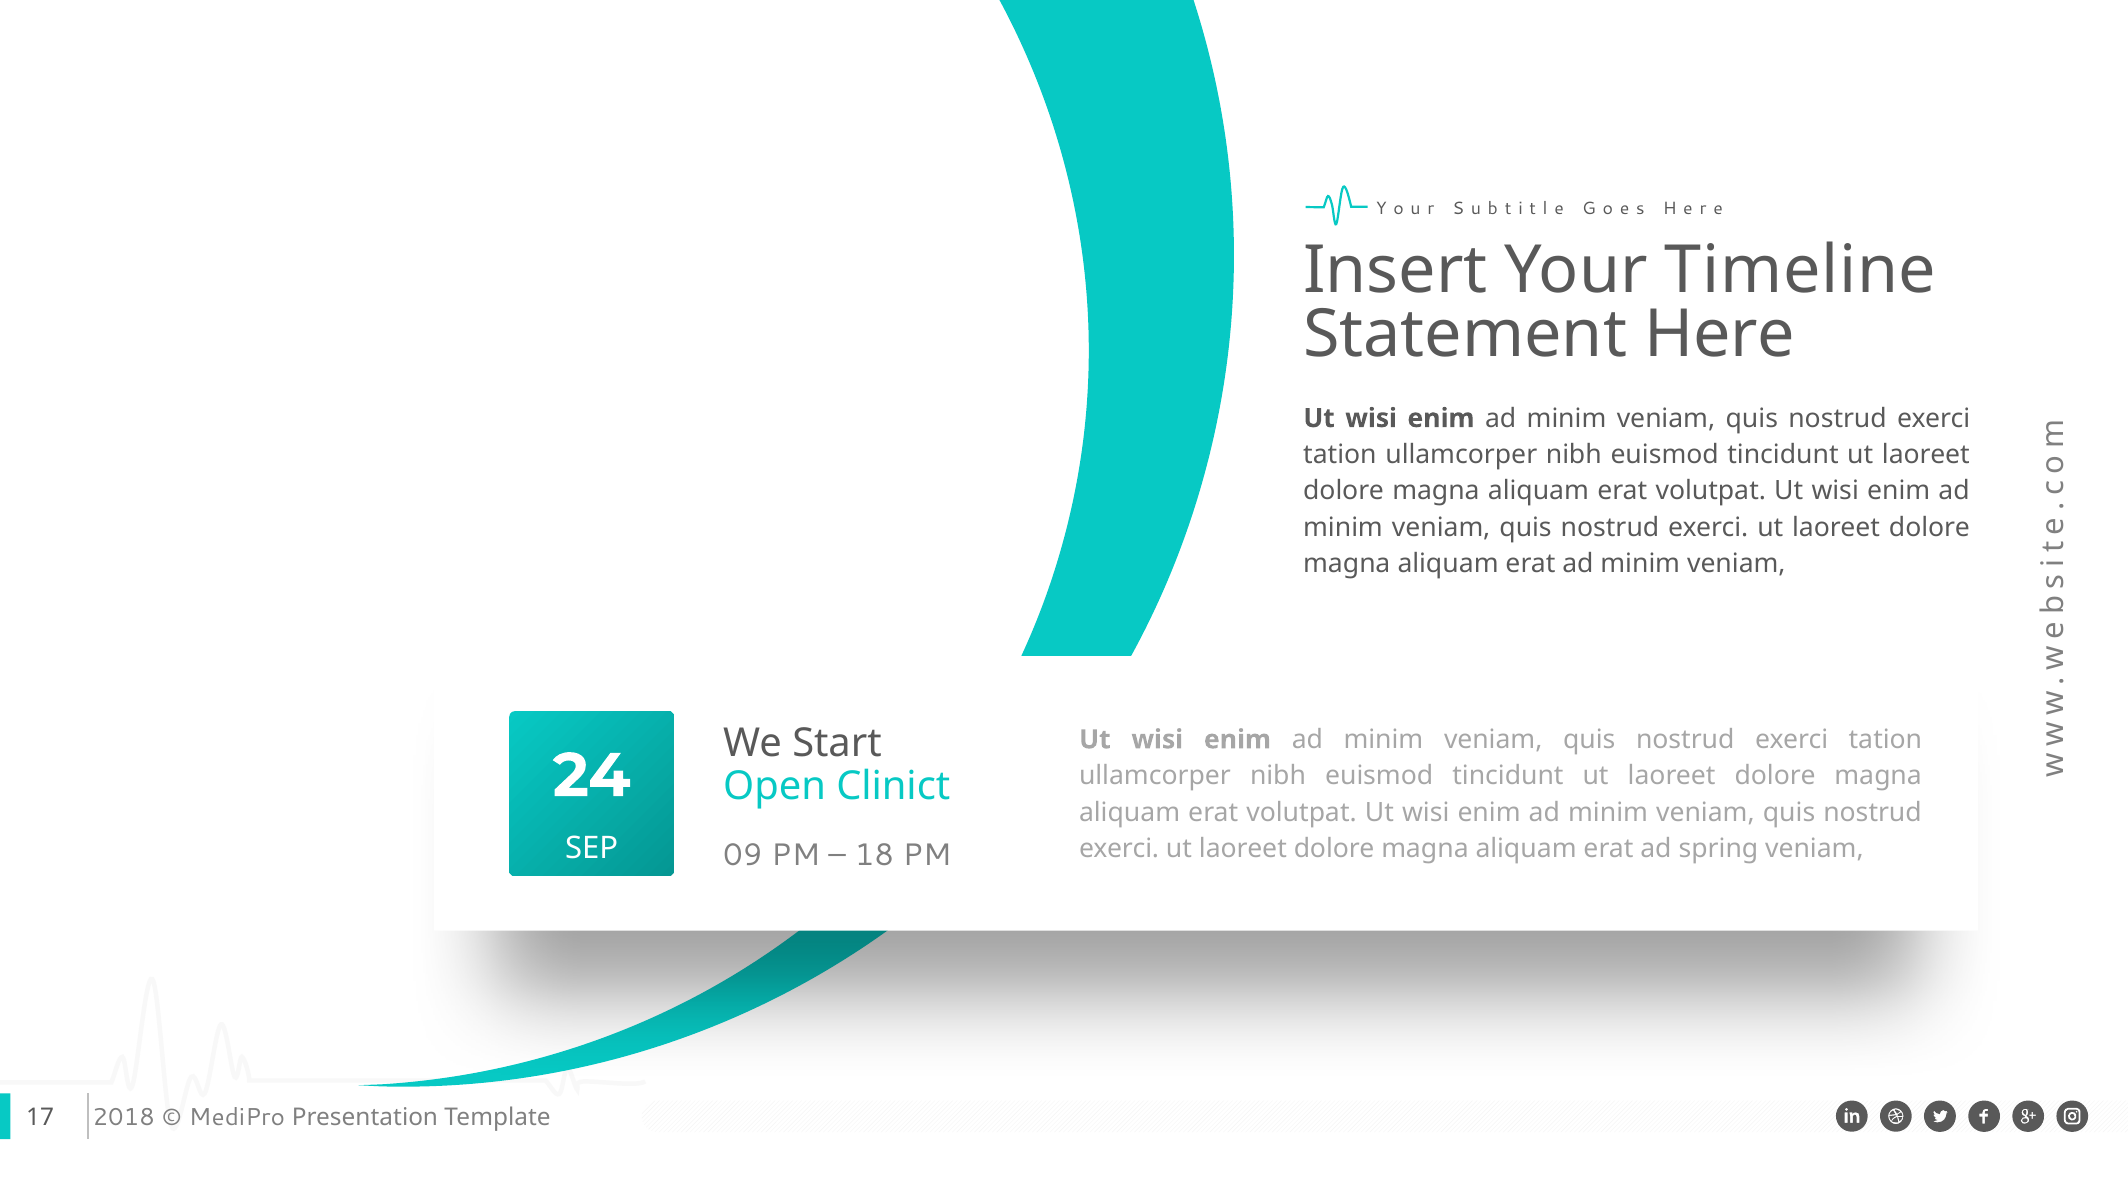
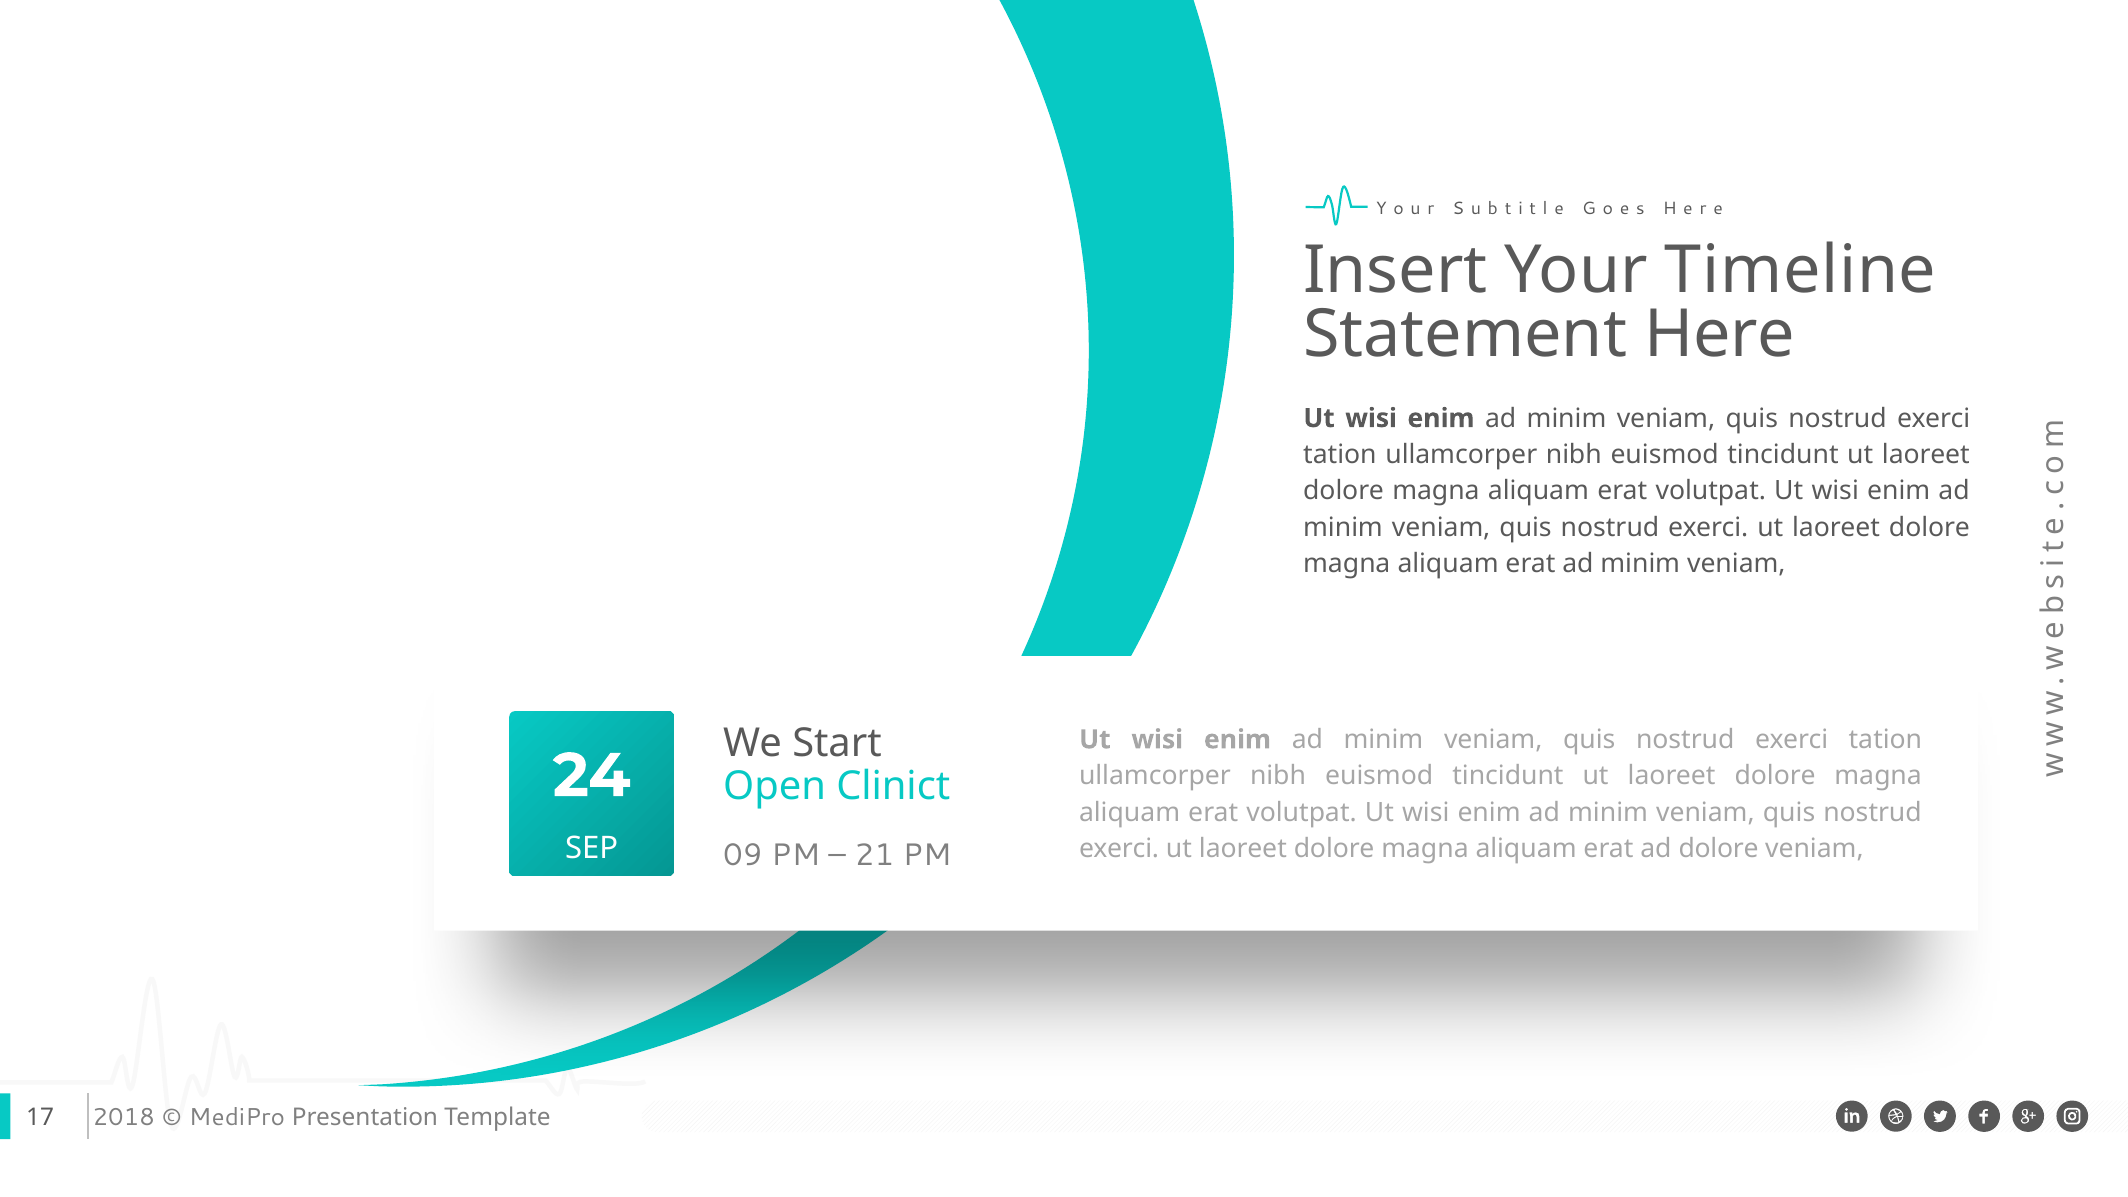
ad spring: spring -> dolore (1719, 849)
18: 18 -> 21 (874, 856)
